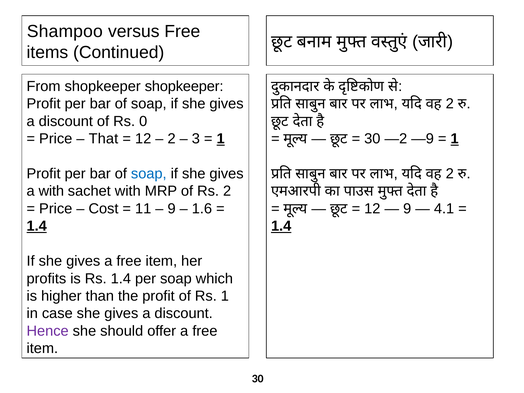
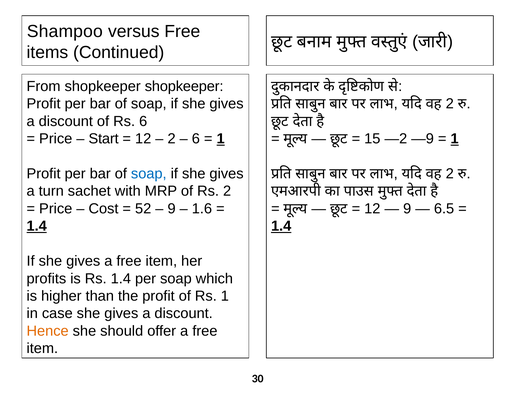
Rs 0: 0 -> 6 (143, 121)
That: That -> Start (104, 139)
3: 3 -> 6 (196, 139)
30: 30 -> 15 (372, 139)
a with: with -> turn (51, 191)
11: 11 -> 52 (143, 209)
4.1: 4.1 -> 6.5 (444, 209)
Hence colour: purple -> orange (48, 331)
